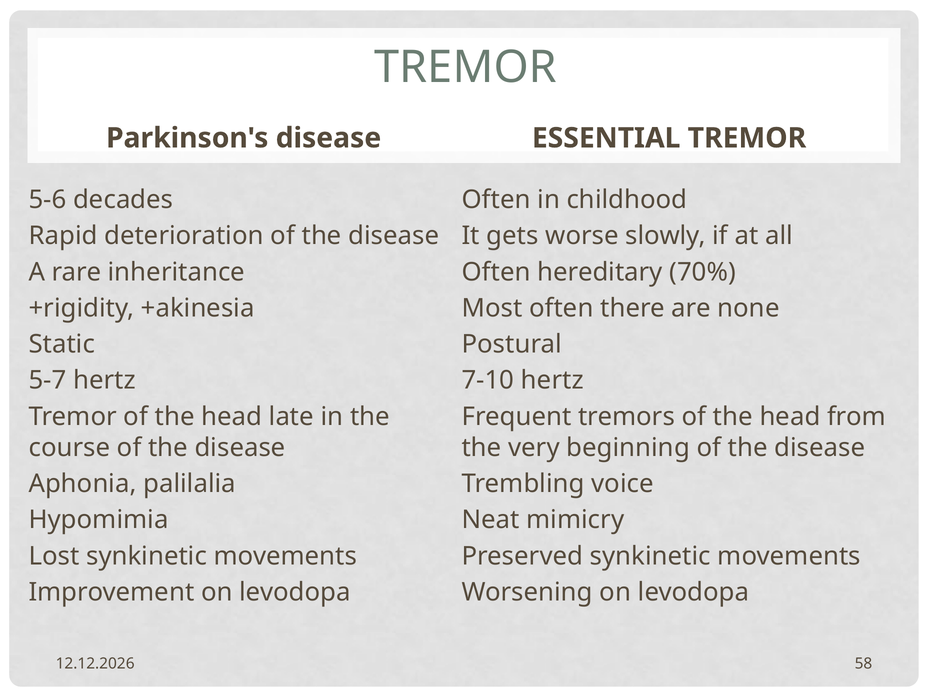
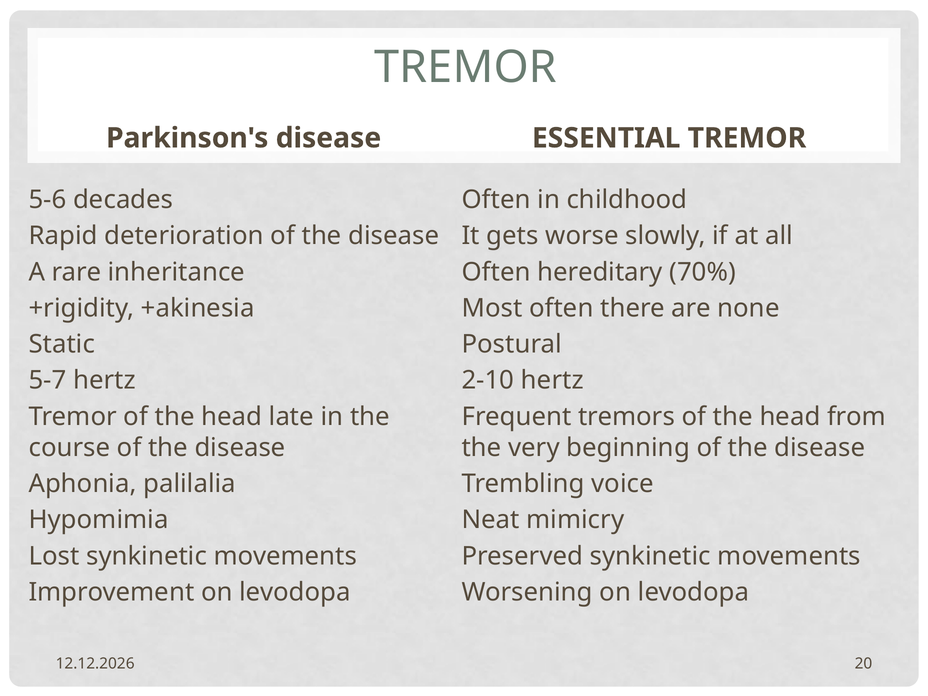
7-10: 7-10 -> 2-10 (488, 380)
58: 58 -> 20 (864, 663)
